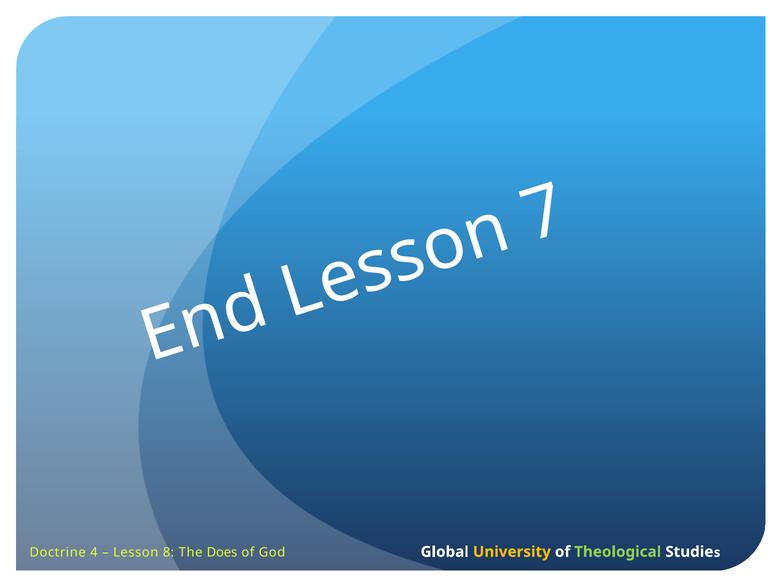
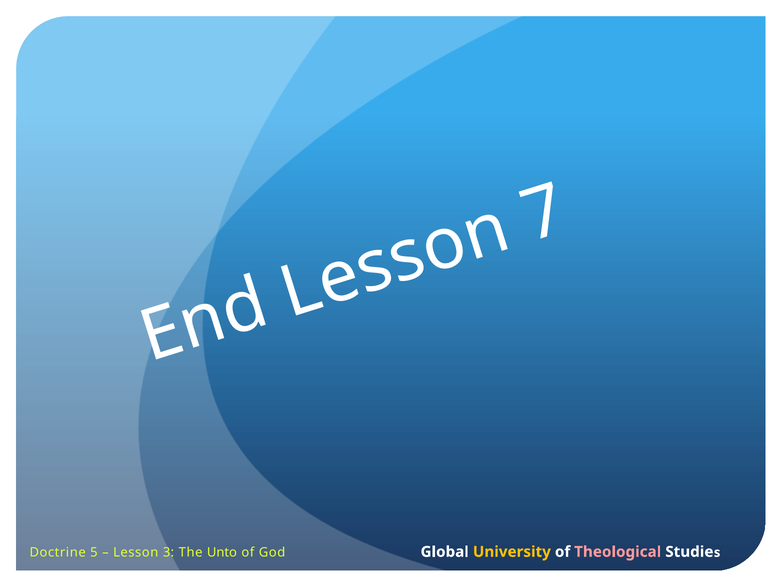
4: 4 -> 5 (94, 552)
8: 8 -> 3 (168, 552)
Does: Does -> Unto (222, 552)
Theological colour: light green -> pink (618, 551)
